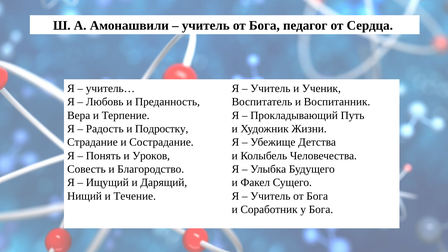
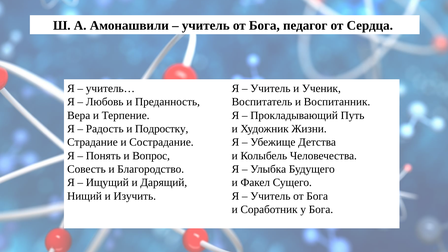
Уроков: Уроков -> Вопрос (151, 156)
Течение: Течение -> Изучить (135, 196)
